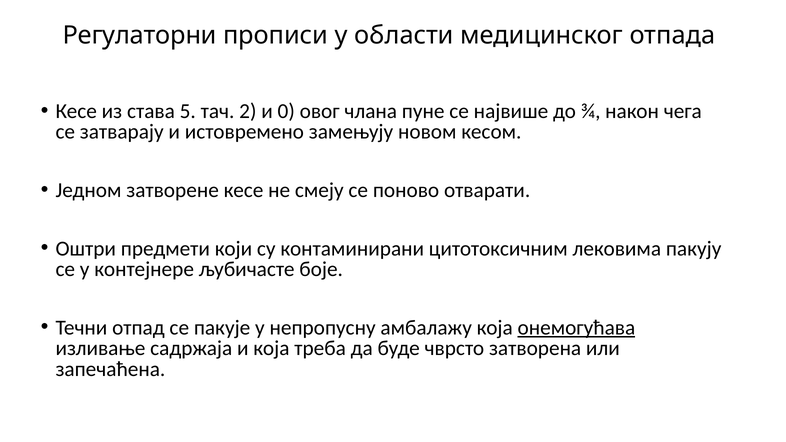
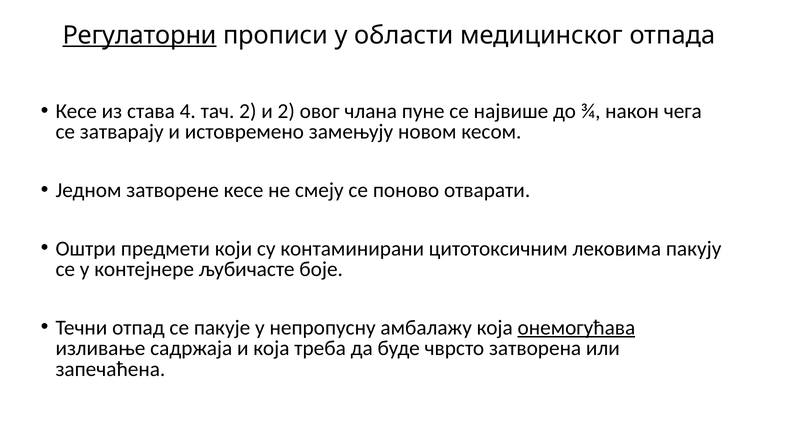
Регулаторни underline: none -> present (140, 35)
5: 5 -> 4 (188, 111)
и 0: 0 -> 2 (286, 111)
